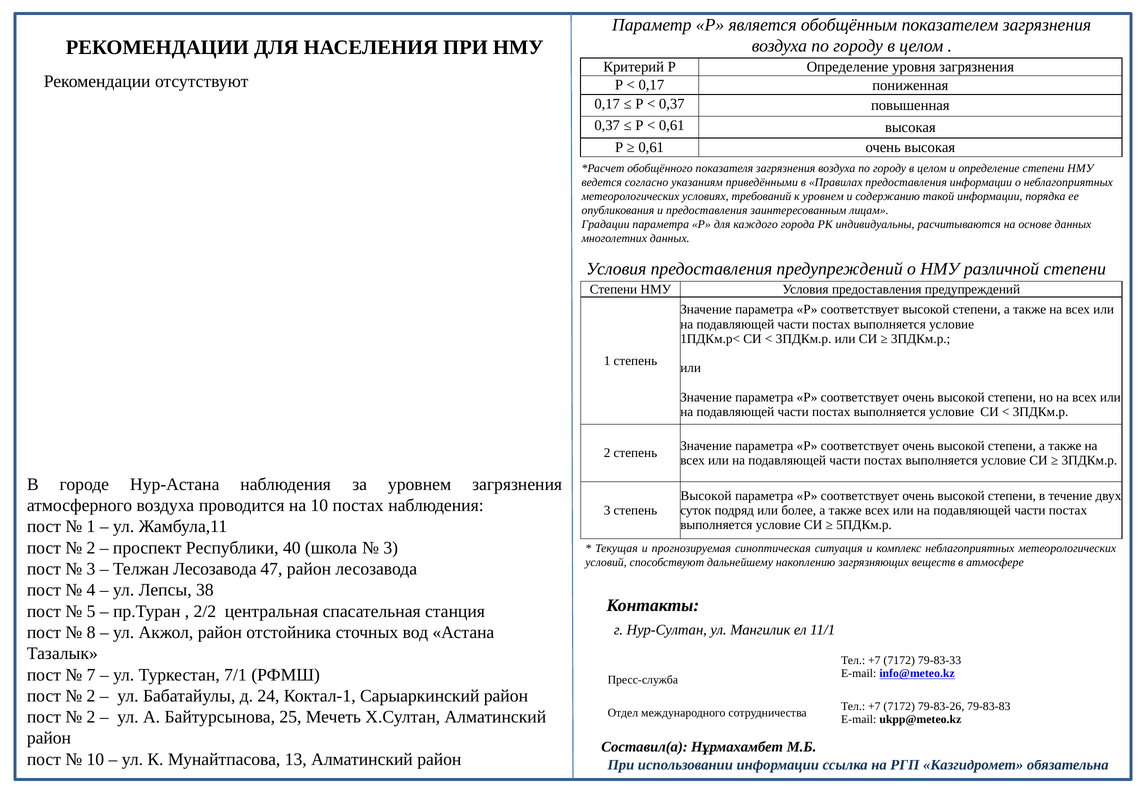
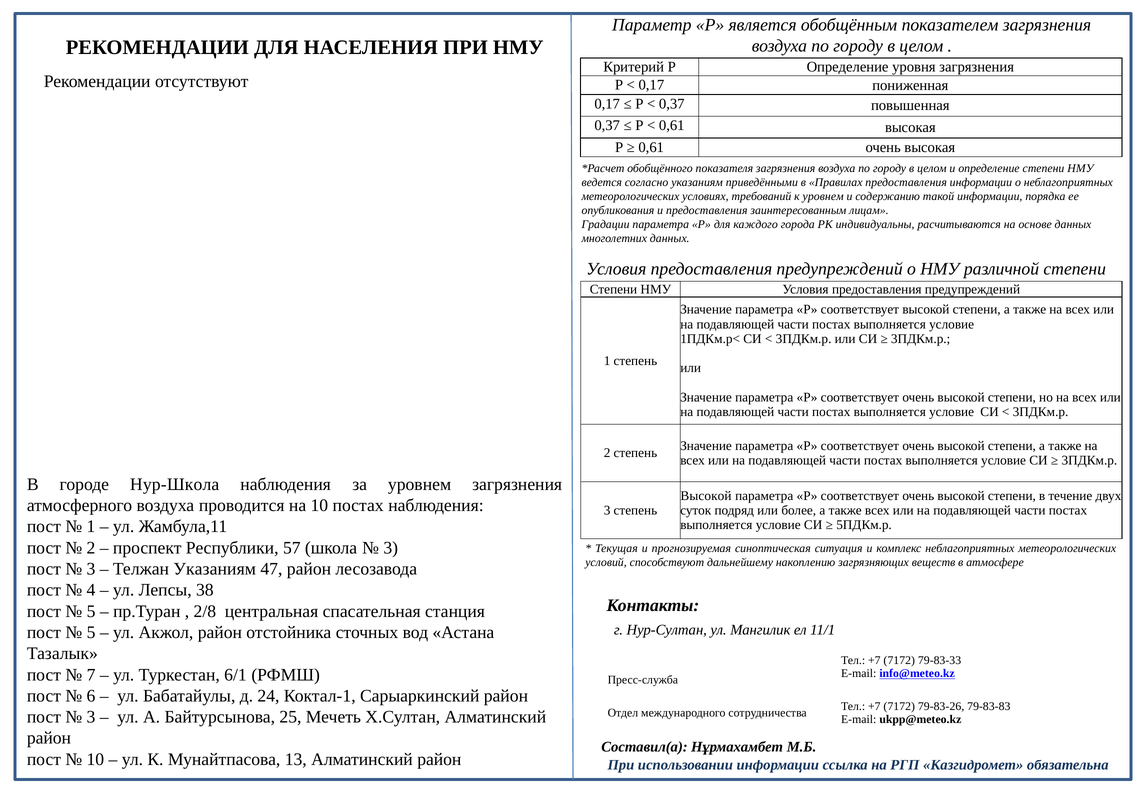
Нур-Астана: Нур-Астана -> Нур-Школа (175, 485)
40: 40 -> 57 (292, 548)
Телжан Лесозавода: Лесозавода -> Указаниям (215, 569)
2/2: 2/2 -> 2/8 (205, 612)
8: 8 -> 5 (91, 633)
7/1: 7/1 -> 6/1 (235, 675)
2: 2 -> 6 (91, 696)
2: 2 -> 3 (91, 717)
